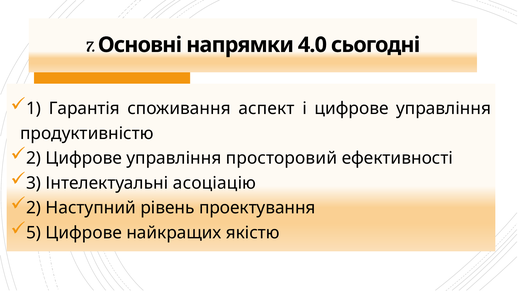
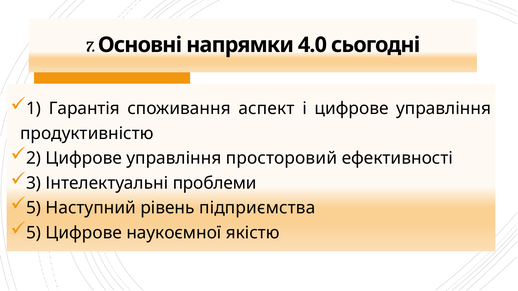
асоціацію: асоціацію -> проблеми (215, 183)
2: 2 -> 5 (34, 208)
проектування: проектування -> підприємства (257, 208)
найкращих: найкращих -> наукоємної (174, 233)
